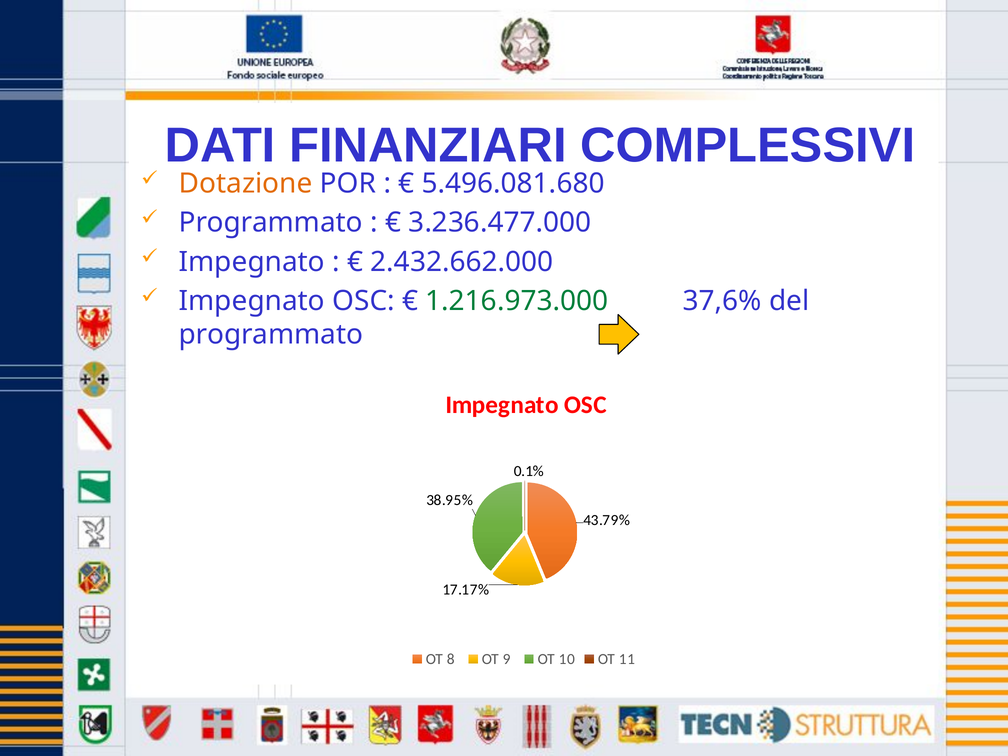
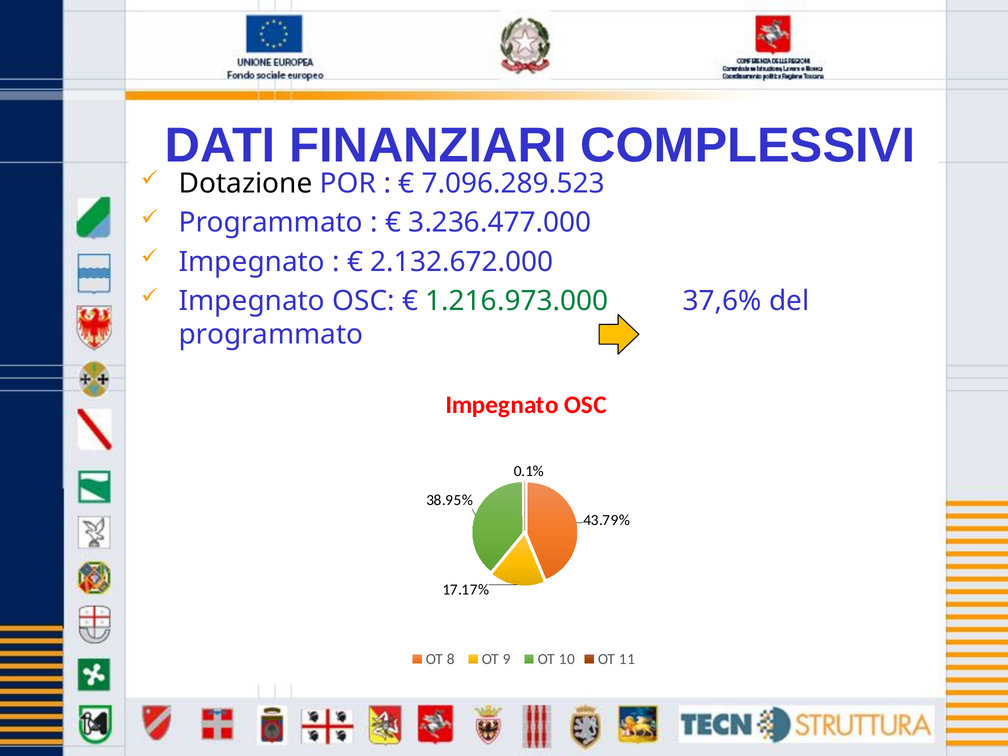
Dotazione colour: orange -> black (246, 184)
5.496.081.680: 5.496.081.680 -> 7.096.289.523 (513, 184)
2.432.662.000: 2.432.662.000 -> 2.132.672.000 (462, 262)
